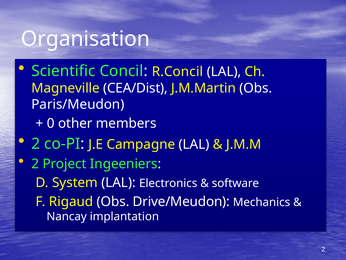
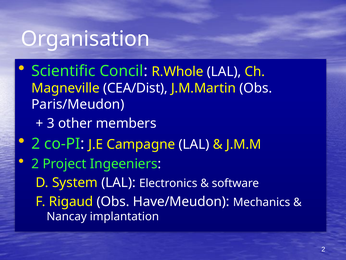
R.Concil: R.Concil -> R.Whole (178, 72)
0: 0 -> 3 (51, 123)
Drive/Meudon: Drive/Meudon -> Have/Meudon (181, 201)
